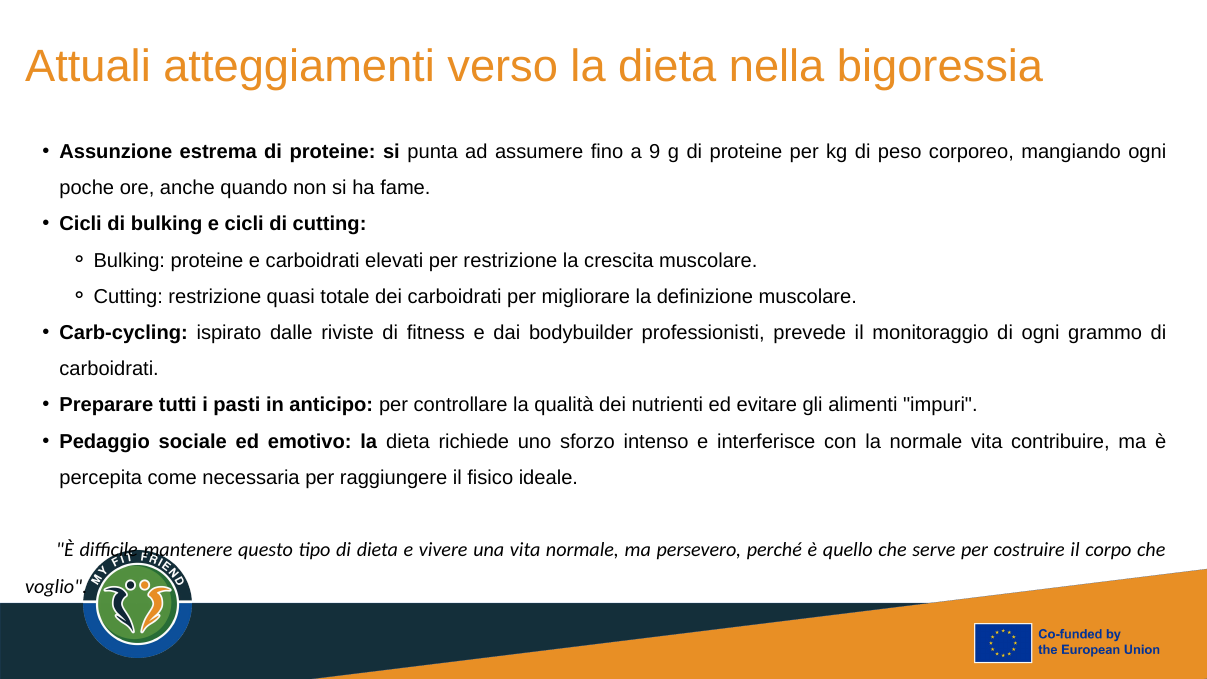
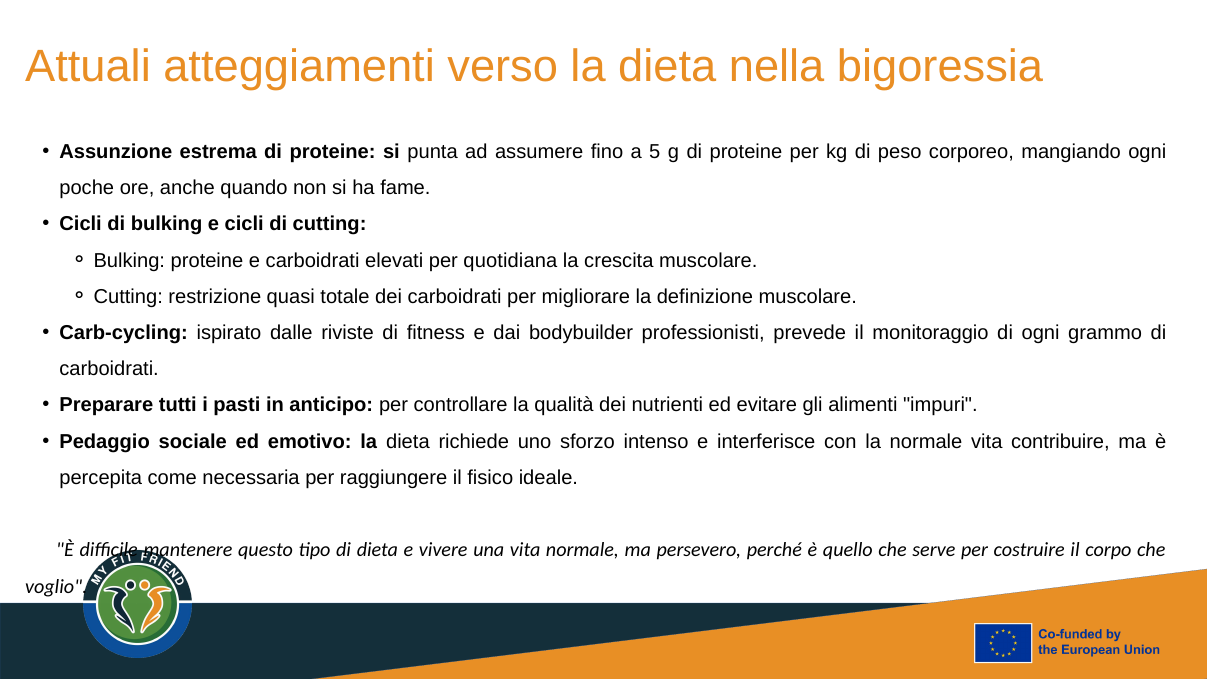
9: 9 -> 5 (655, 152)
per restrizione: restrizione -> quotidiana (510, 260)
